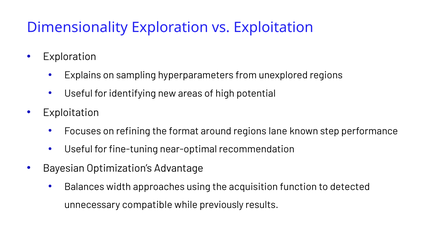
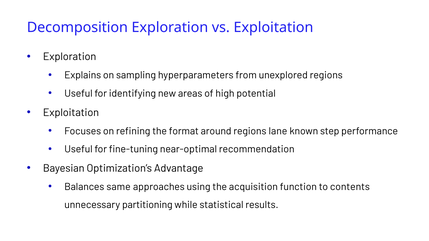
Dimensionality: Dimensionality -> Decomposition (77, 28)
width: width -> same (119, 187)
detected: detected -> contents (350, 187)
compatible: compatible -> partitioning (147, 205)
previously: previously -> statistical (221, 205)
